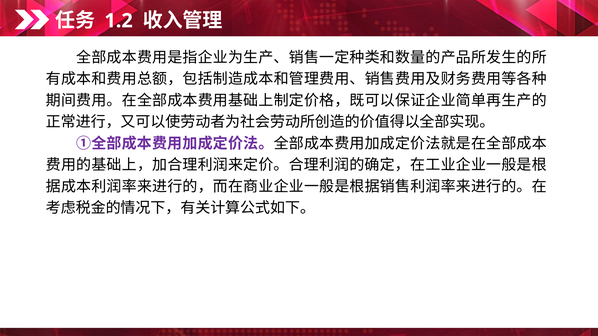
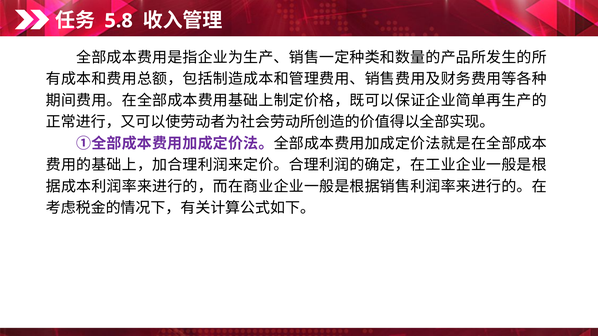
1.2: 1.2 -> 5.8 (119, 21)
